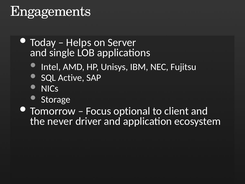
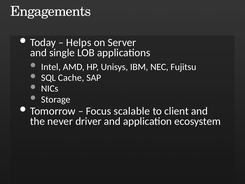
Active: Active -> Cache (71, 78)
optional: optional -> scalable (132, 111)
